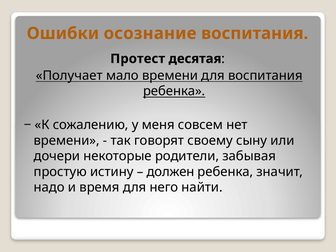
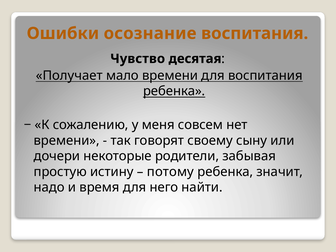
Протест: Протест -> Чувство (138, 59)
должен: должен -> потому (170, 172)
